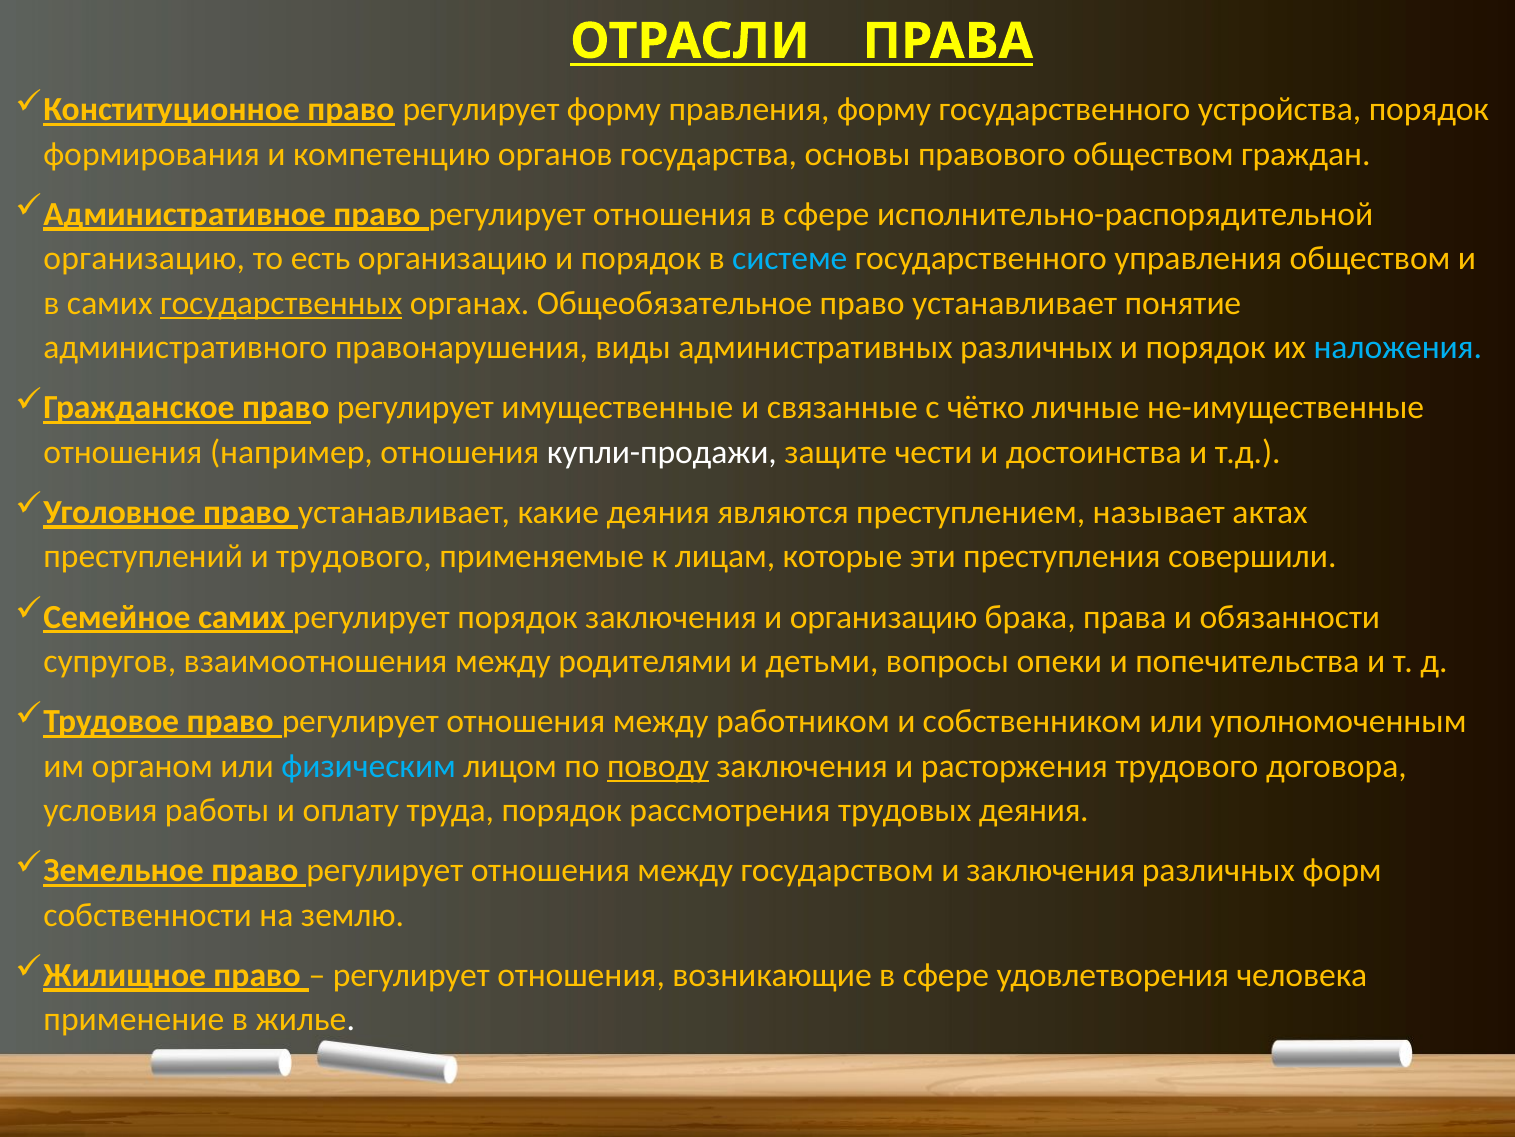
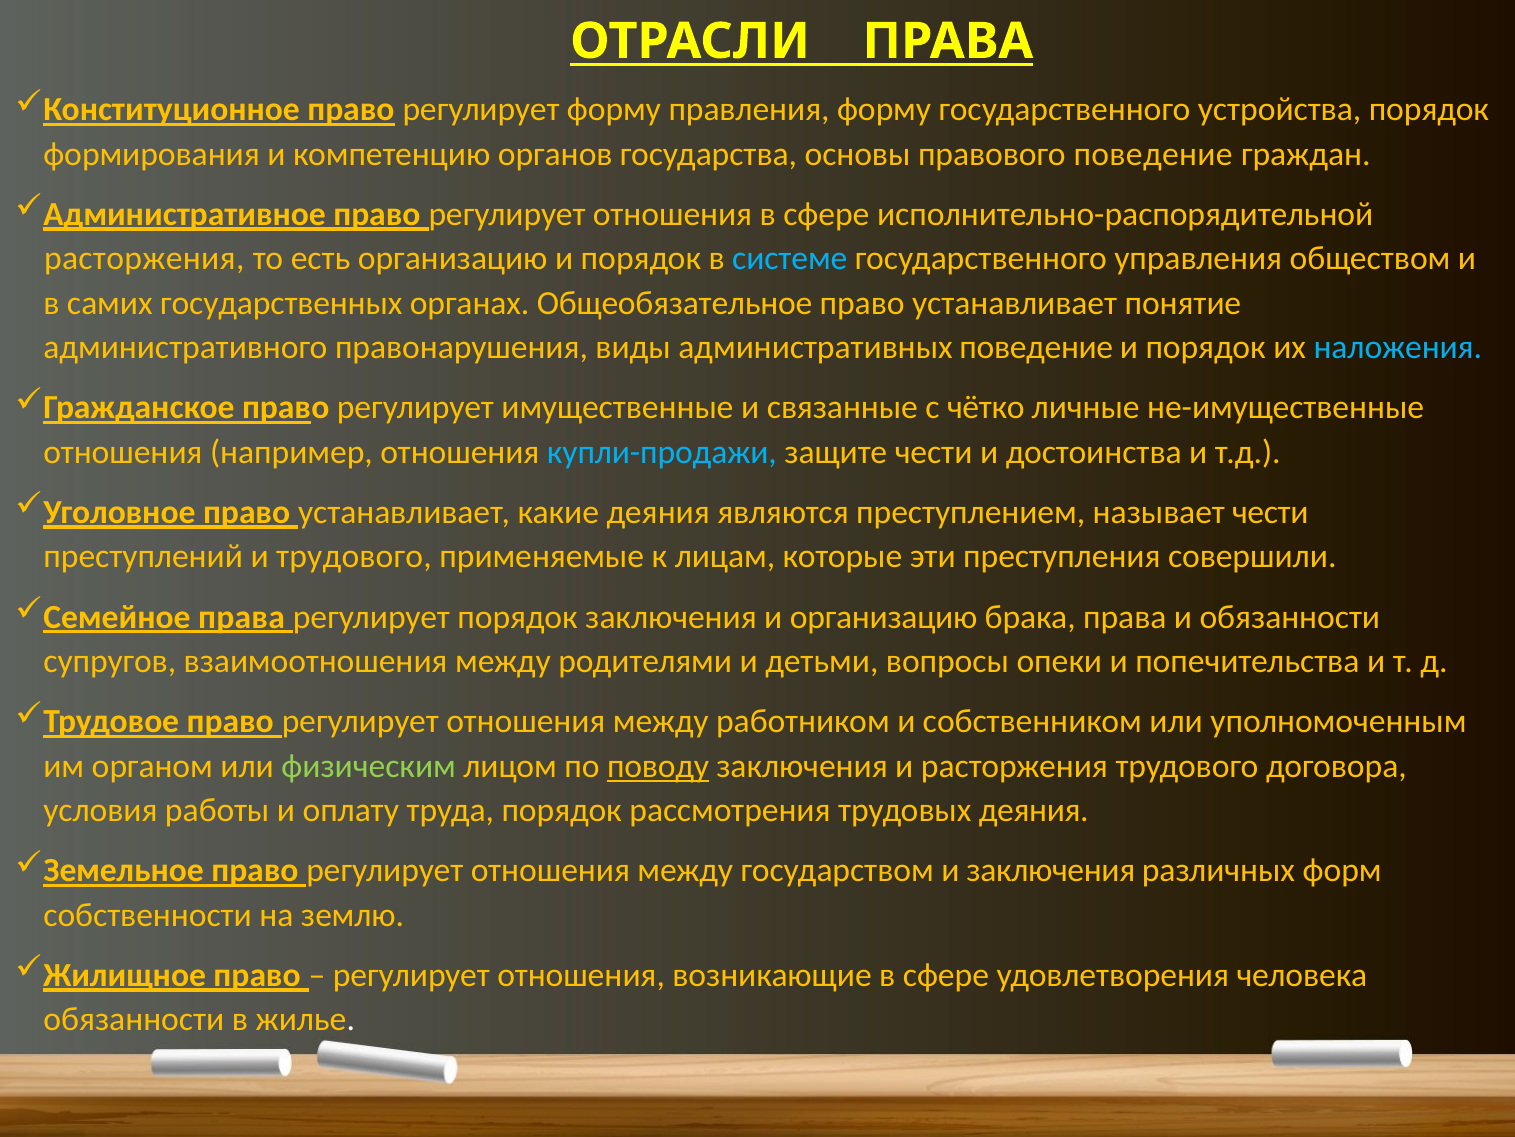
правового обществом: обществом -> поведение (1153, 154)
организацию: организацию -> расторжения (144, 259)
государственных underline: present -> none (281, 303)
административных различных: различных -> поведение (1036, 347)
купли-продажи colour: white -> light blue (662, 452)
называет актах: актах -> чести (1270, 512)
самих: самих -> права (242, 617)
физическим colour: light blue -> light green (369, 766)
применение: применение -> обязанности (134, 1019)
